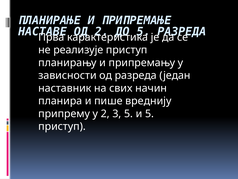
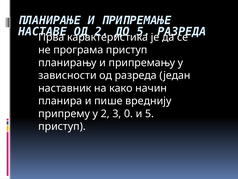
реализује: реализује -> програма (78, 50)
свих: свих -> како (121, 88)
3 5: 5 -> 0 (129, 113)
